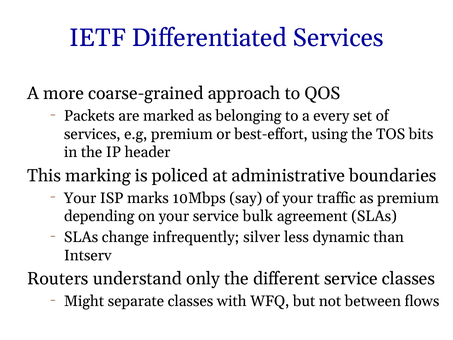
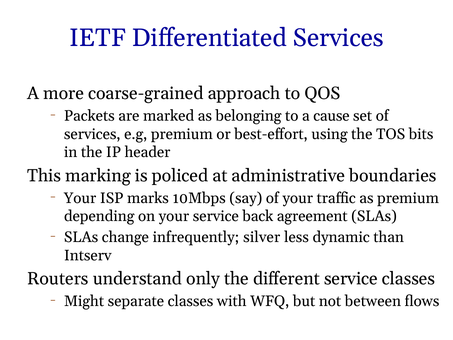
every: every -> cause (331, 116)
bulk: bulk -> back (258, 216)
